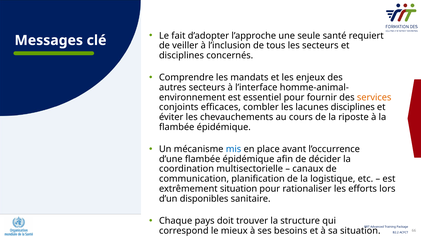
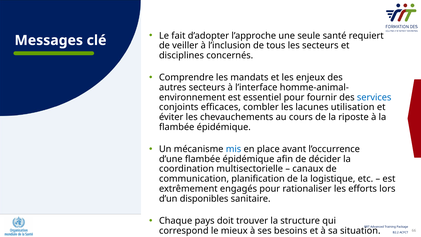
services colour: orange -> blue (374, 97)
lacunes disciplines: disciplines -> utilisation (353, 107)
extrêmement situation: situation -> engagés (239, 189)
